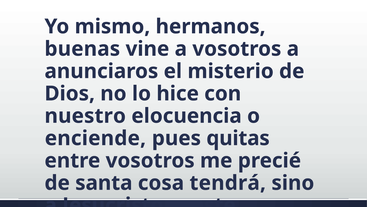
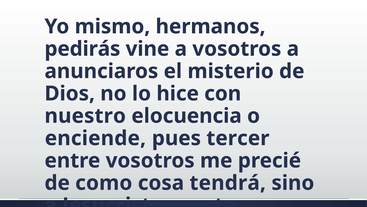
buenas: buenas -> pedirás (82, 49)
quitas: quitas -> tercer (238, 138)
santa: santa -> como (104, 183)
